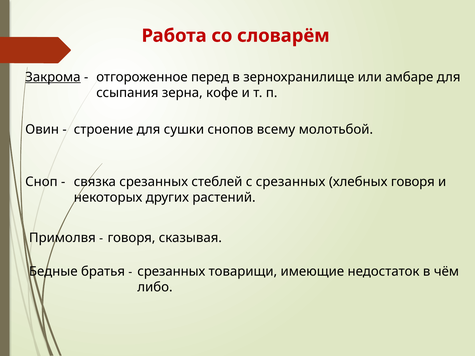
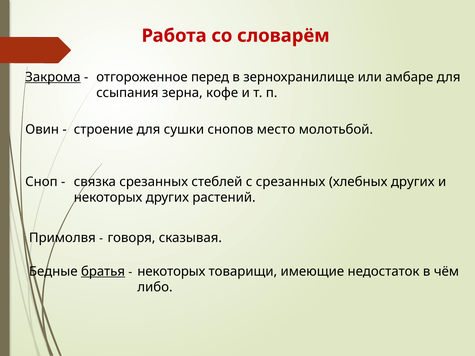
всему: всему -> место (276, 129)
хлебных говоря: говоря -> других (413, 182)
братья underline: none -> present (103, 272)
срезанных: срезанных -> некоторых (171, 272)
